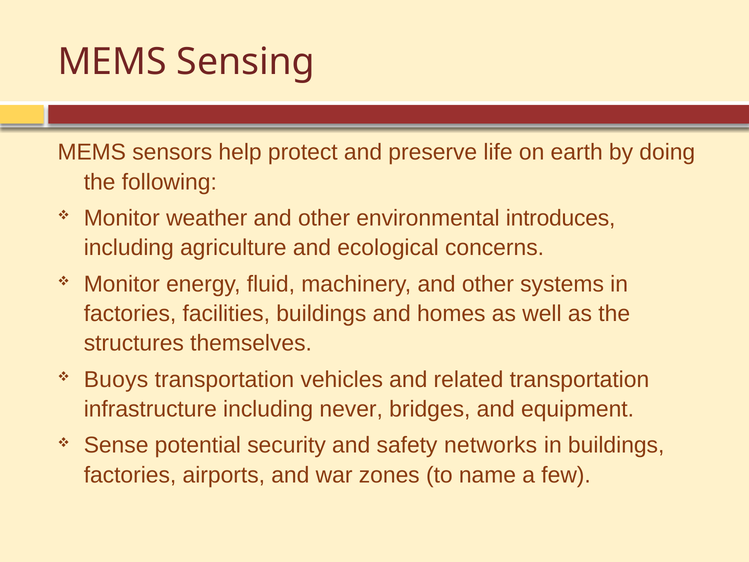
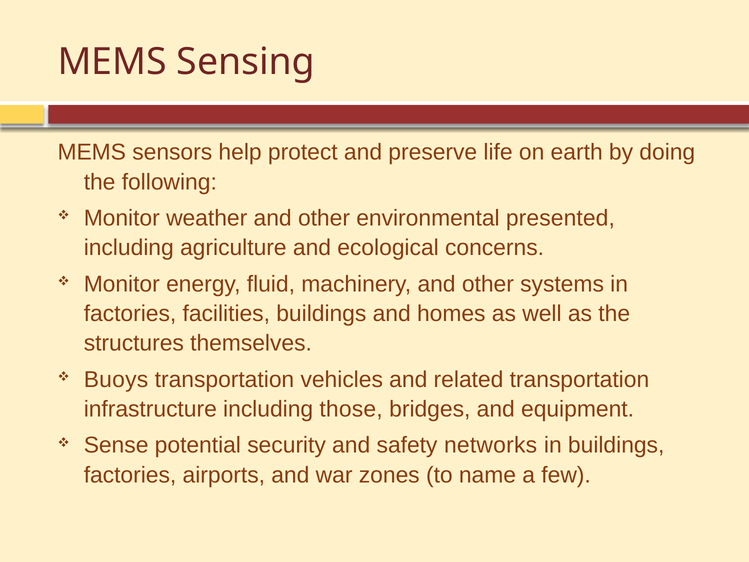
introduces: introduces -> presented (560, 218)
never: never -> those (351, 409)
